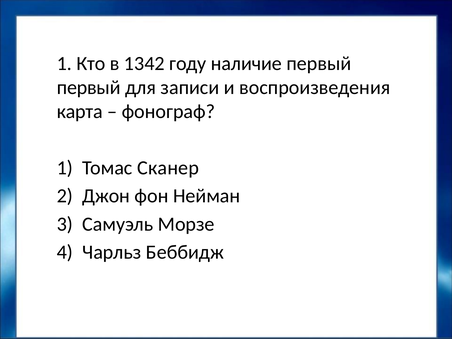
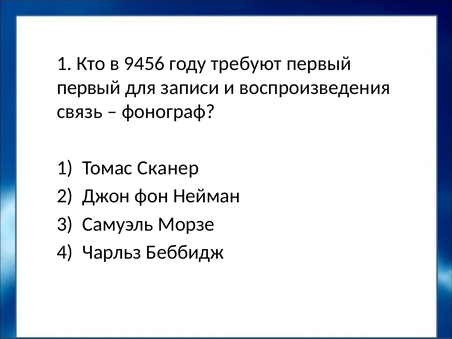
1342: 1342 -> 9456 (144, 63)
наличие: наличие -> требуют (246, 63)
карта: карта -> связь (80, 112)
